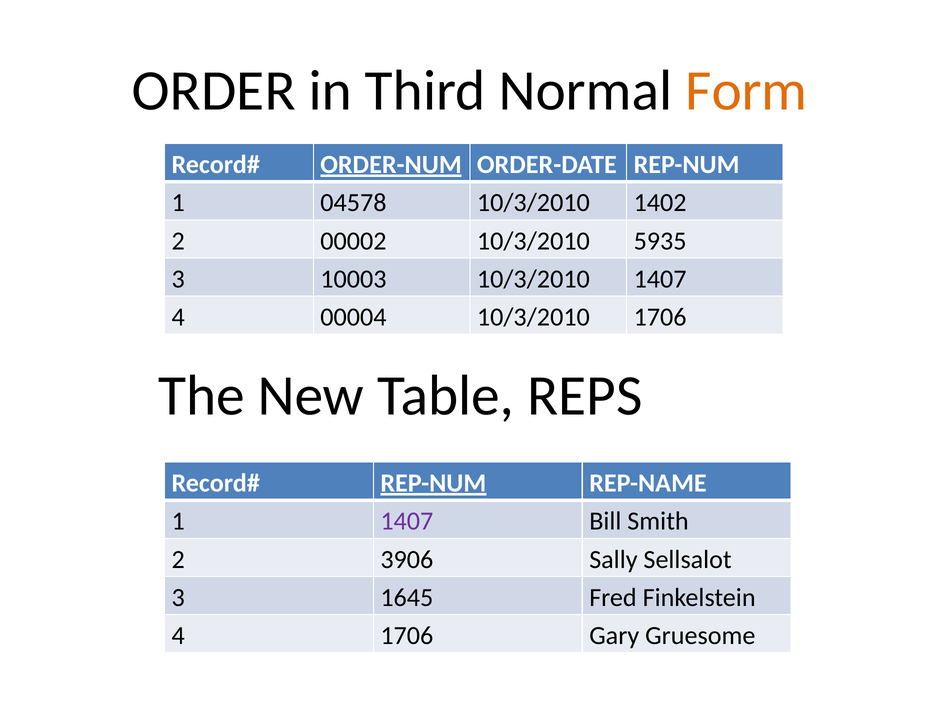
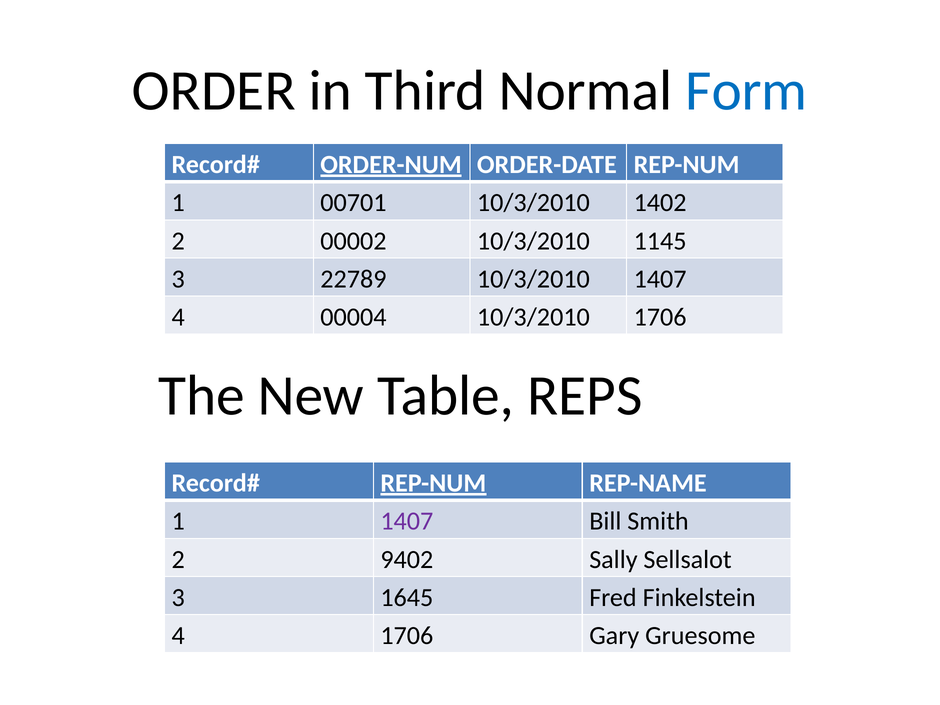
Form colour: orange -> blue (746, 91)
04578: 04578 -> 00701 (353, 203)
5935: 5935 -> 1145 (660, 241)
10003: 10003 -> 22789 (353, 279)
3906: 3906 -> 9402 (407, 559)
